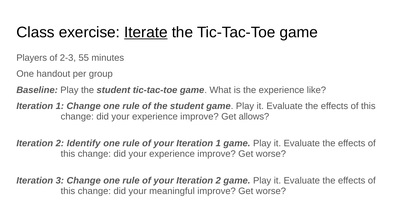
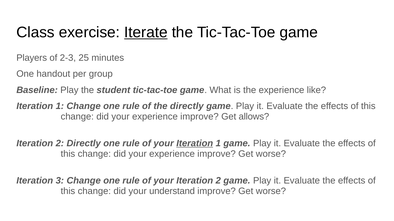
55: 55 -> 25 (84, 58)
of the student: student -> directly (187, 106)
2 Identify: Identify -> Directly (84, 144)
Iteration underline: none -> present (195, 144)
meaningful: meaningful -> understand (172, 192)
